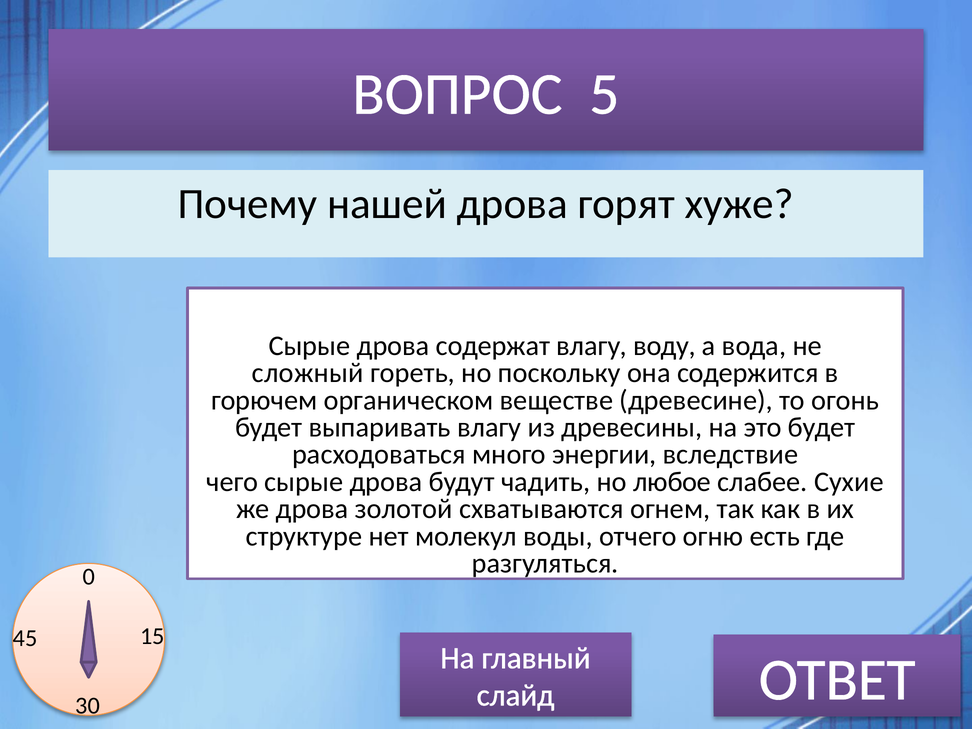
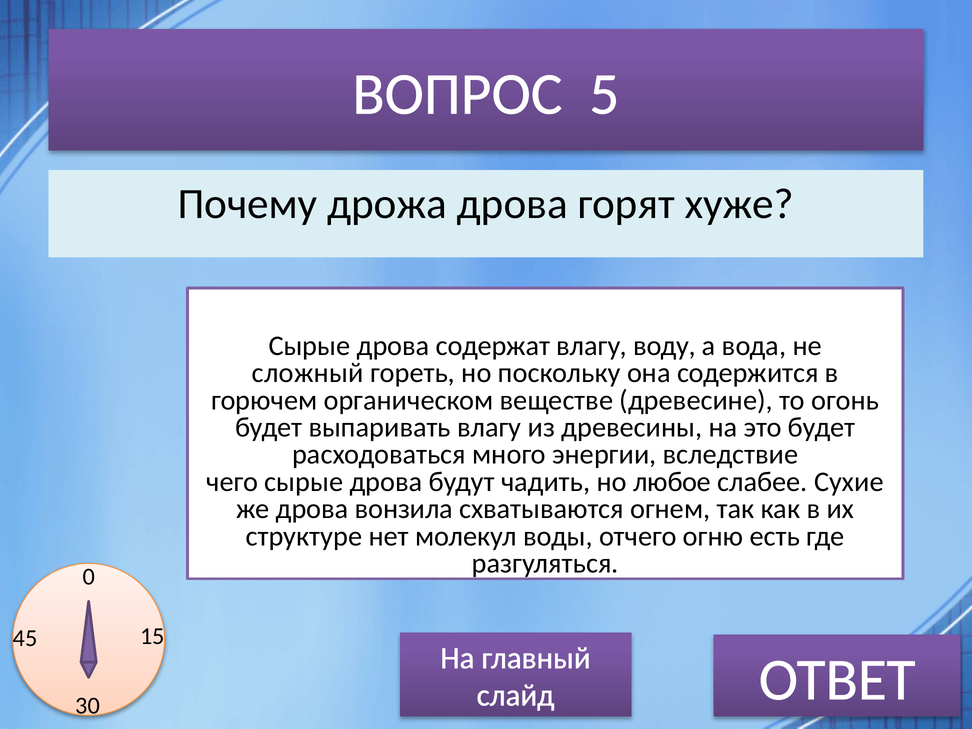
нашей: нашей -> дрожа (387, 204)
золотой: золотой -> вонзила (404, 509)
